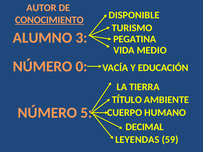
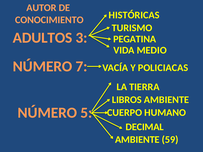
DISPONIBLE: DISPONIBLE -> HISTÓRICAS (134, 15)
CONOCIMIENTO underline: present -> none (49, 20)
ALUMNO: ALUMNO -> ADULTOS (43, 38)
0: 0 -> 7 (82, 67)
EDUCACIÓN: EDUCACIÓN -> POLICIACAS (163, 68)
TÍTULO: TÍTULO -> LIBROS (127, 100)
LEYENDAS: LEYENDAS -> AMBIENTE (137, 140)
